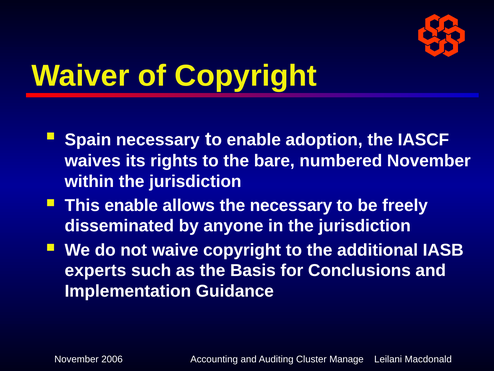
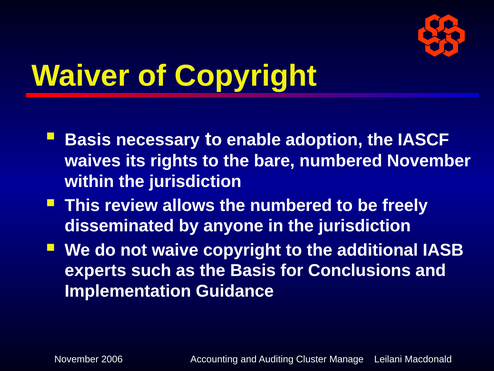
Spain: Spain -> Basis (88, 140)
This enable: enable -> review (131, 205)
the necessary: necessary -> numbered (291, 205)
